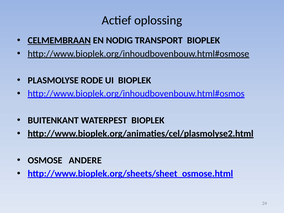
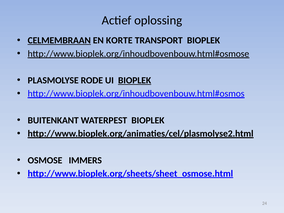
NODIG: NODIG -> KORTE (119, 40)
BIOPLEK underline: none -> present (135, 80)
ANDERE: ANDERE -> IMMERS (85, 160)
